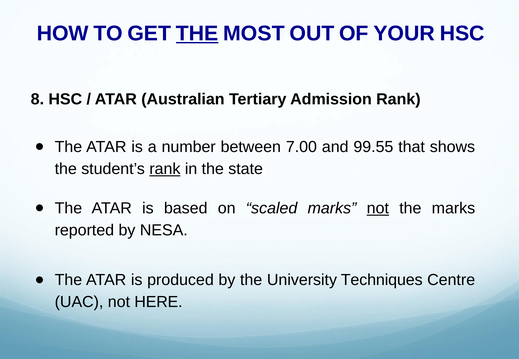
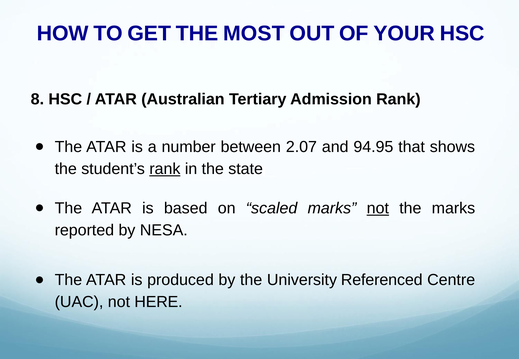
THE underline: present -> none (197, 34)
7.00: 7.00 -> 2.07 (301, 147)
99.55: 99.55 -> 94.95 (373, 147)
Techniques: Techniques -> Referenced (382, 280)
